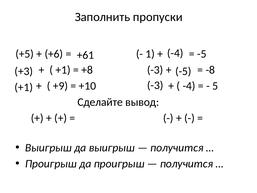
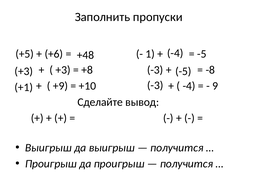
+61: +61 -> +48 (85, 55)
+1: +1 -> +3 (63, 70)
5: 5 -> 9 (215, 86)
